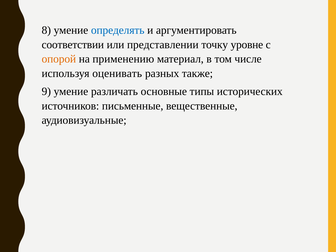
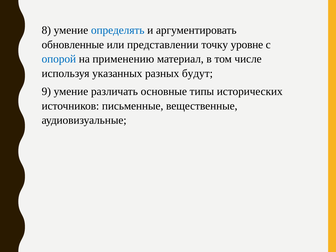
соответствии: соответствии -> обновленные (73, 45)
опорой colour: orange -> blue (59, 59)
оценивать: оценивать -> указанных (117, 73)
также: также -> будут (197, 73)
